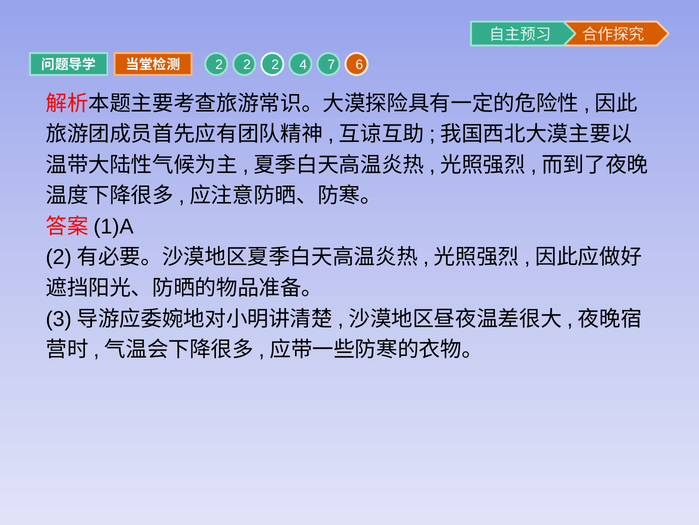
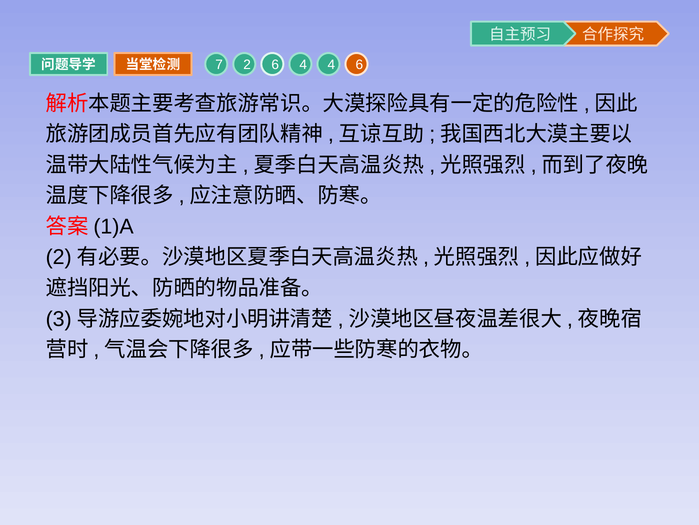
2: 2 -> 7 (219, 65)
2: 2 -> 6 (275, 65)
4 7: 7 -> 4 (331, 65)
